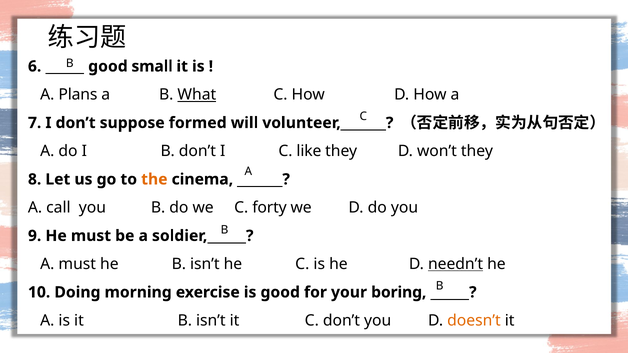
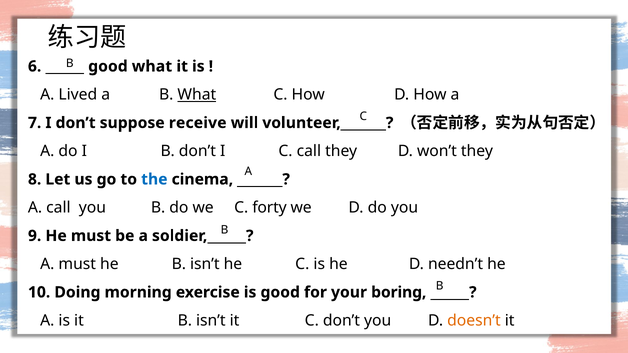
good small: small -> what (152, 66)
Plans: Plans -> Lived (78, 95)
formed: formed -> receive (198, 123)
C like: like -> call (309, 151)
the colour: orange -> blue (154, 179)
needn’t underline: present -> none (456, 264)
